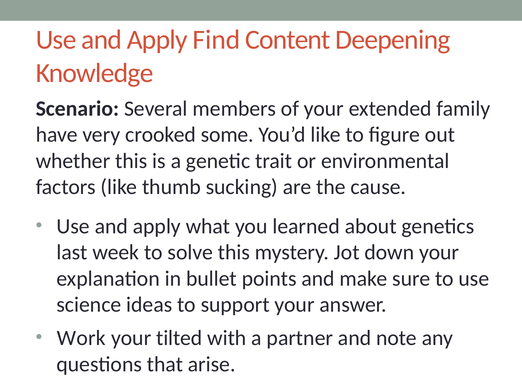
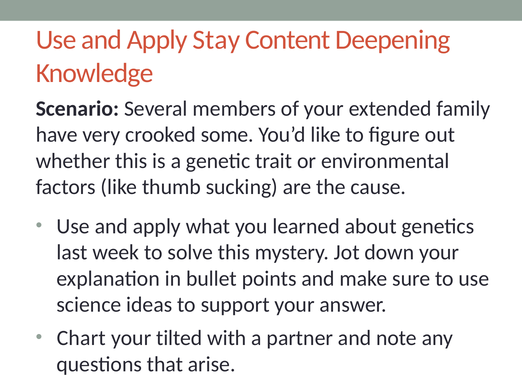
Find: Find -> Stay (216, 40)
Work: Work -> Chart (81, 338)
